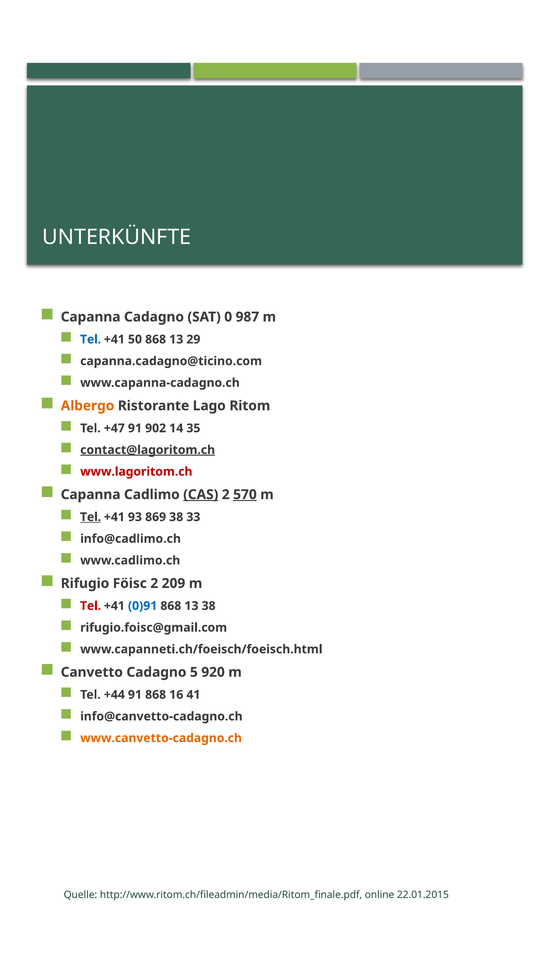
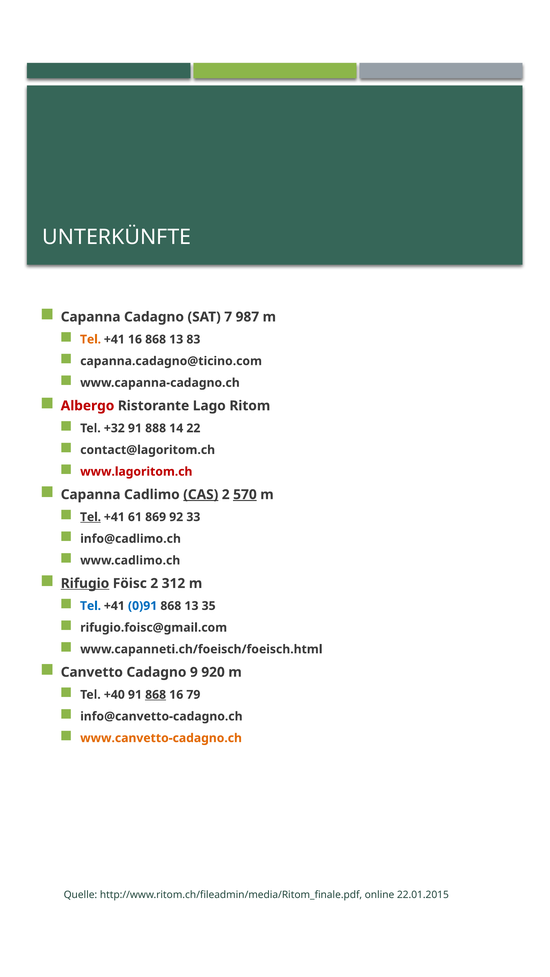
0: 0 -> 7 (228, 317)
Tel colour: blue -> orange (91, 340)
+41 50: 50 -> 16 (135, 340)
29: 29 -> 83 (193, 340)
Albergo colour: orange -> red (88, 406)
+47: +47 -> +32 (114, 429)
902: 902 -> 888 (156, 429)
35: 35 -> 22 (193, 429)
contact@lagoritom.ch underline: present -> none (148, 450)
93: 93 -> 61 (135, 517)
869 38: 38 -> 92 (176, 517)
Rifugio underline: none -> present (85, 584)
209: 209 -> 312 (173, 584)
Tel colour: red -> blue (91, 606)
13 38: 38 -> 35 (209, 606)
5: 5 -> 9 (194, 673)
+44: +44 -> +40 (114, 695)
868 underline: none -> present (156, 695)
41: 41 -> 79 (193, 695)
